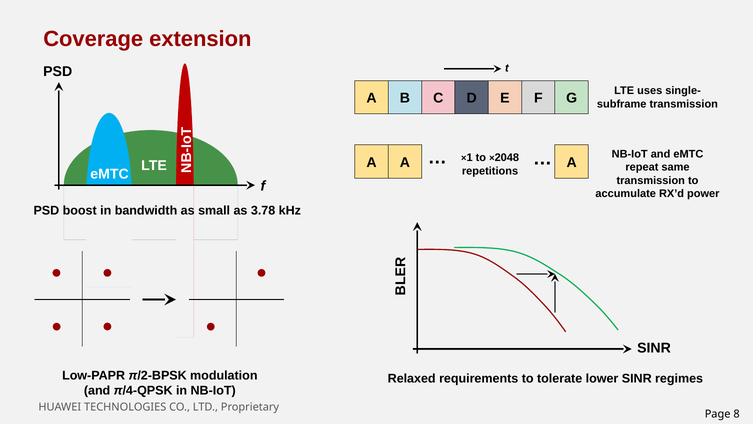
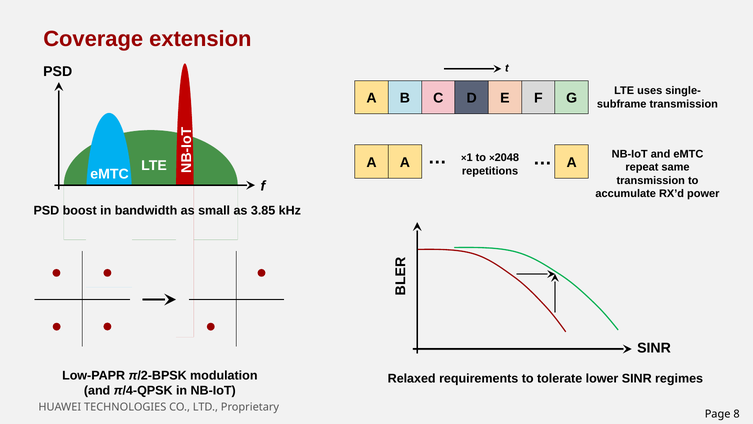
3.78: 3.78 -> 3.85 (263, 210)
